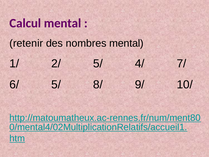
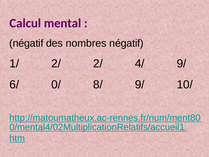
retenir: retenir -> négatif (26, 43)
nombres mental: mental -> négatif (126, 43)
2/ 5/: 5/ -> 2/ (98, 64)
4/ 7/: 7/ -> 9/ (182, 64)
6/ 5/: 5/ -> 0/ (56, 84)
